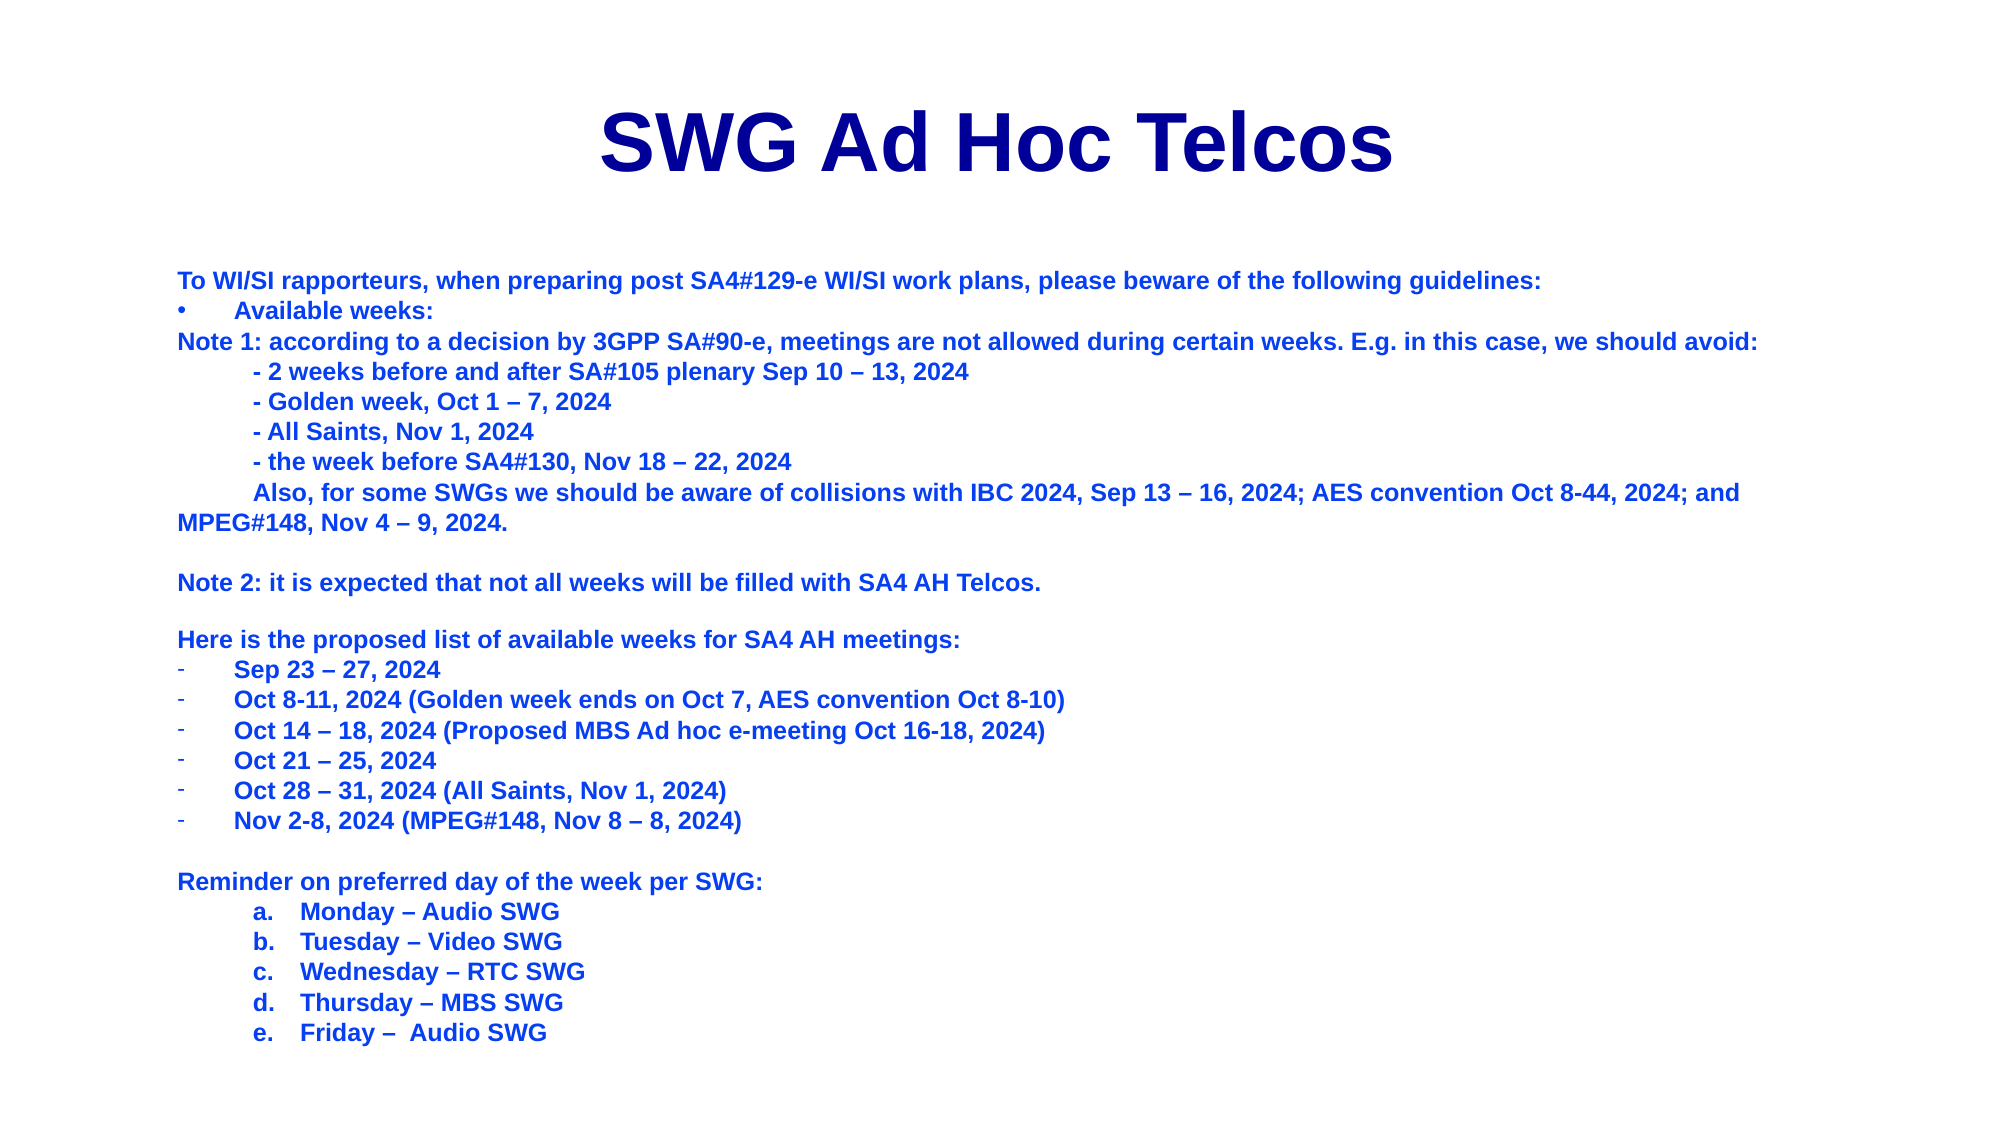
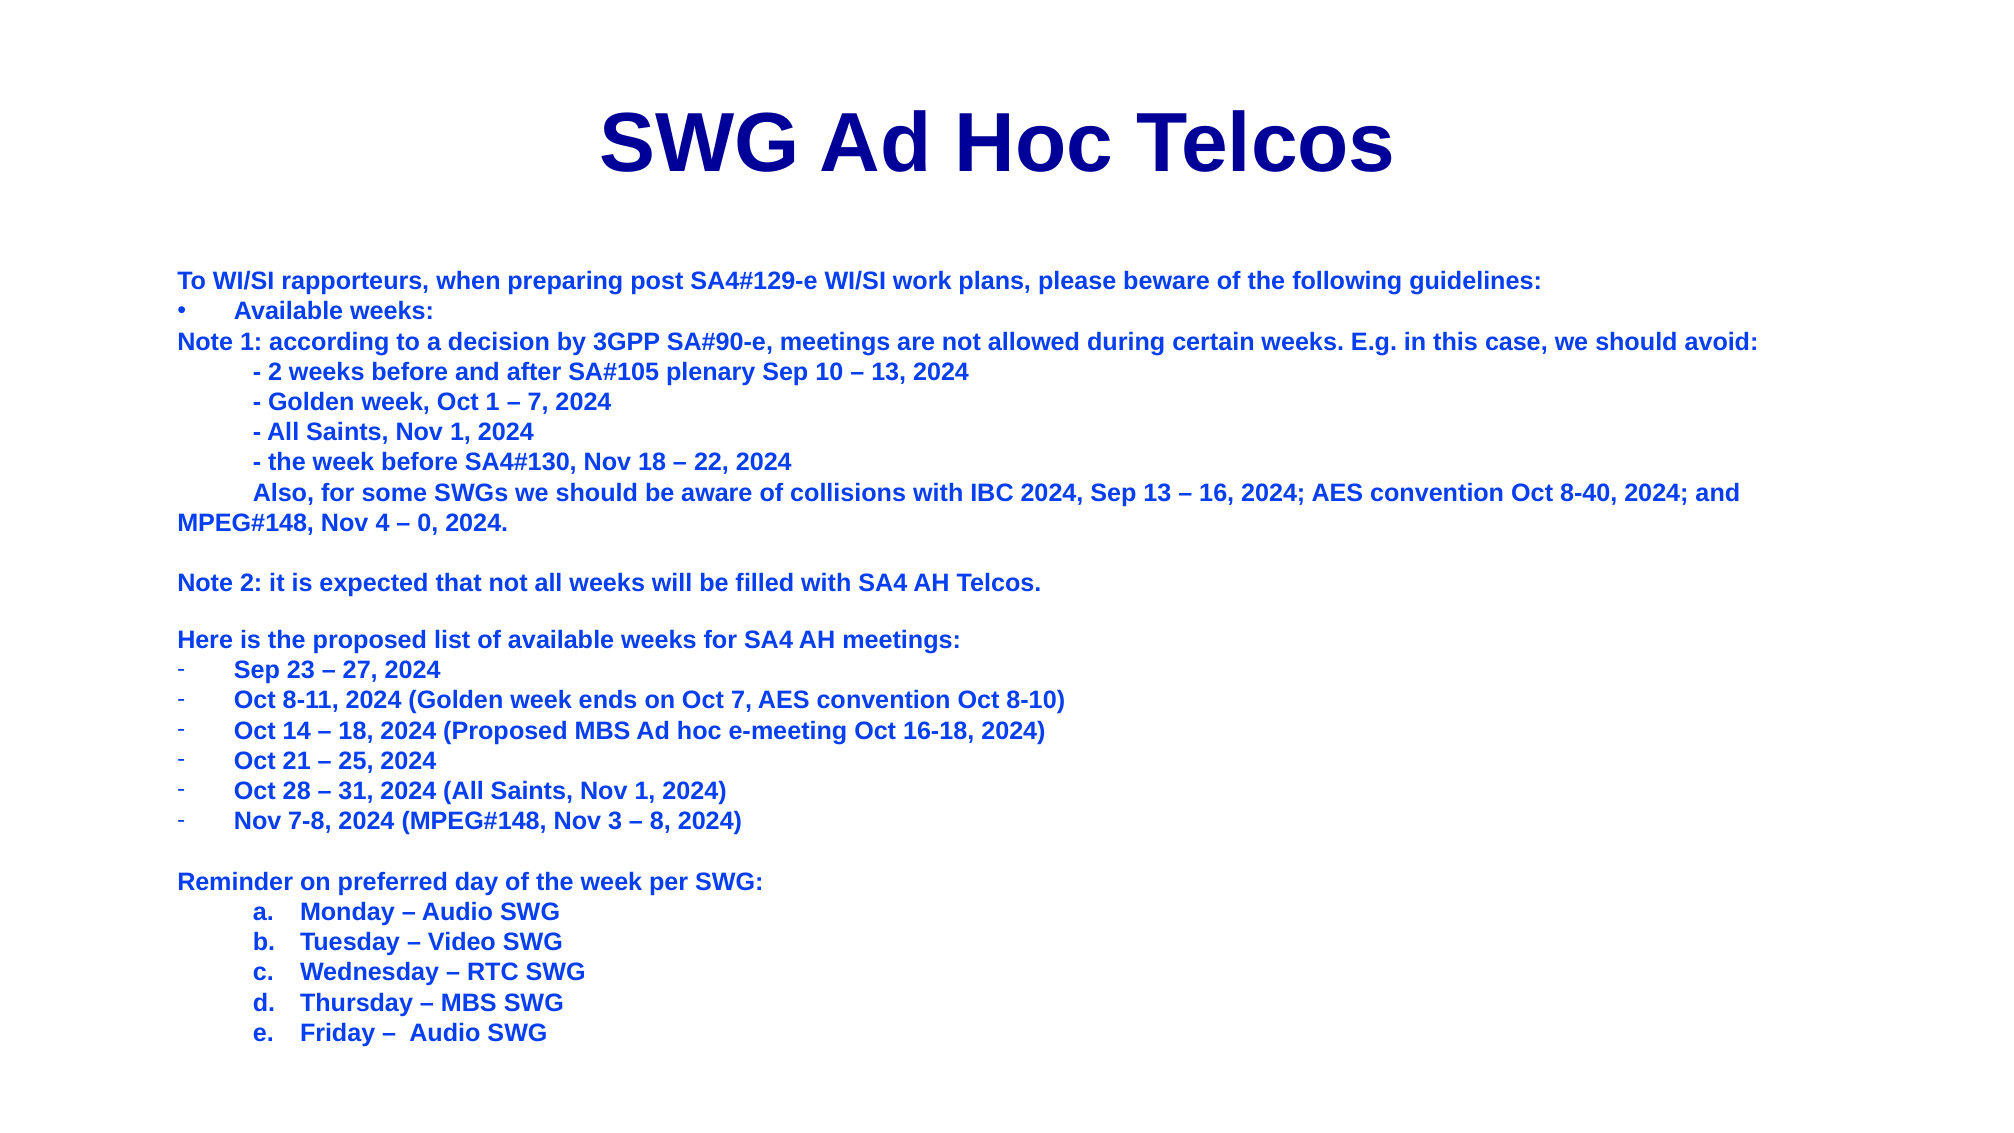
8-44: 8-44 -> 8-40 (1589, 493)
9: 9 -> 0 (428, 523)
2-8: 2-8 -> 7-8 (310, 821)
Nov 8: 8 -> 3 (615, 821)
